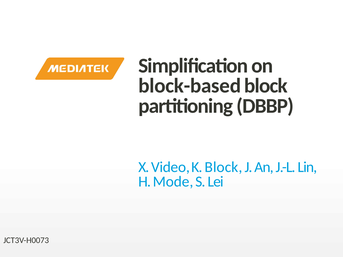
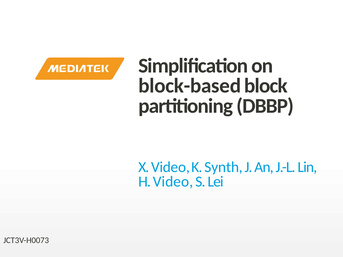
K Block: Block -> Synth (224, 167)
H Mode: Mode -> Video (173, 182)
